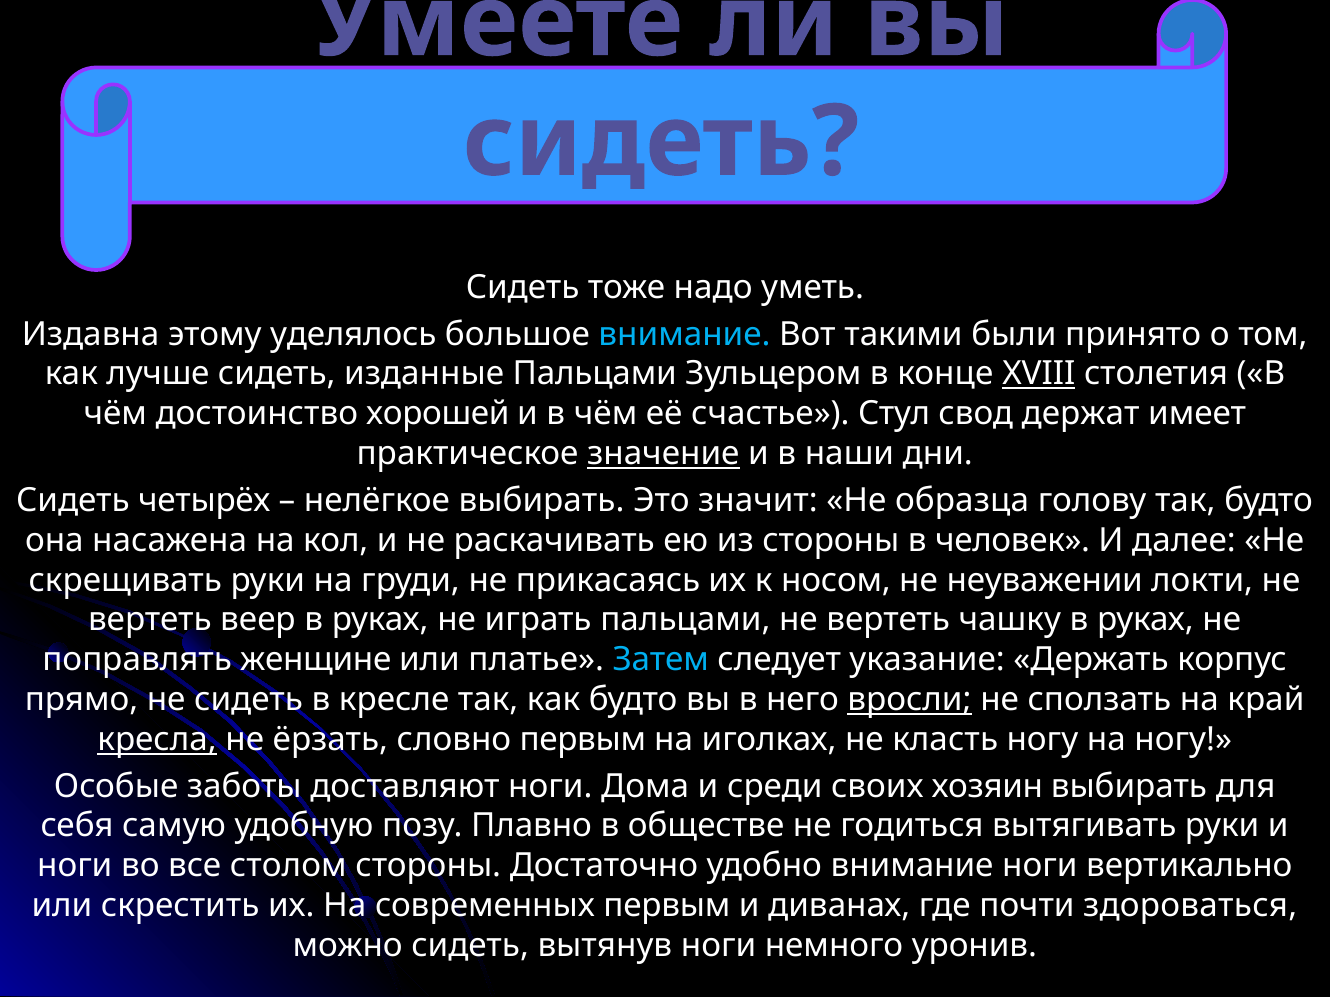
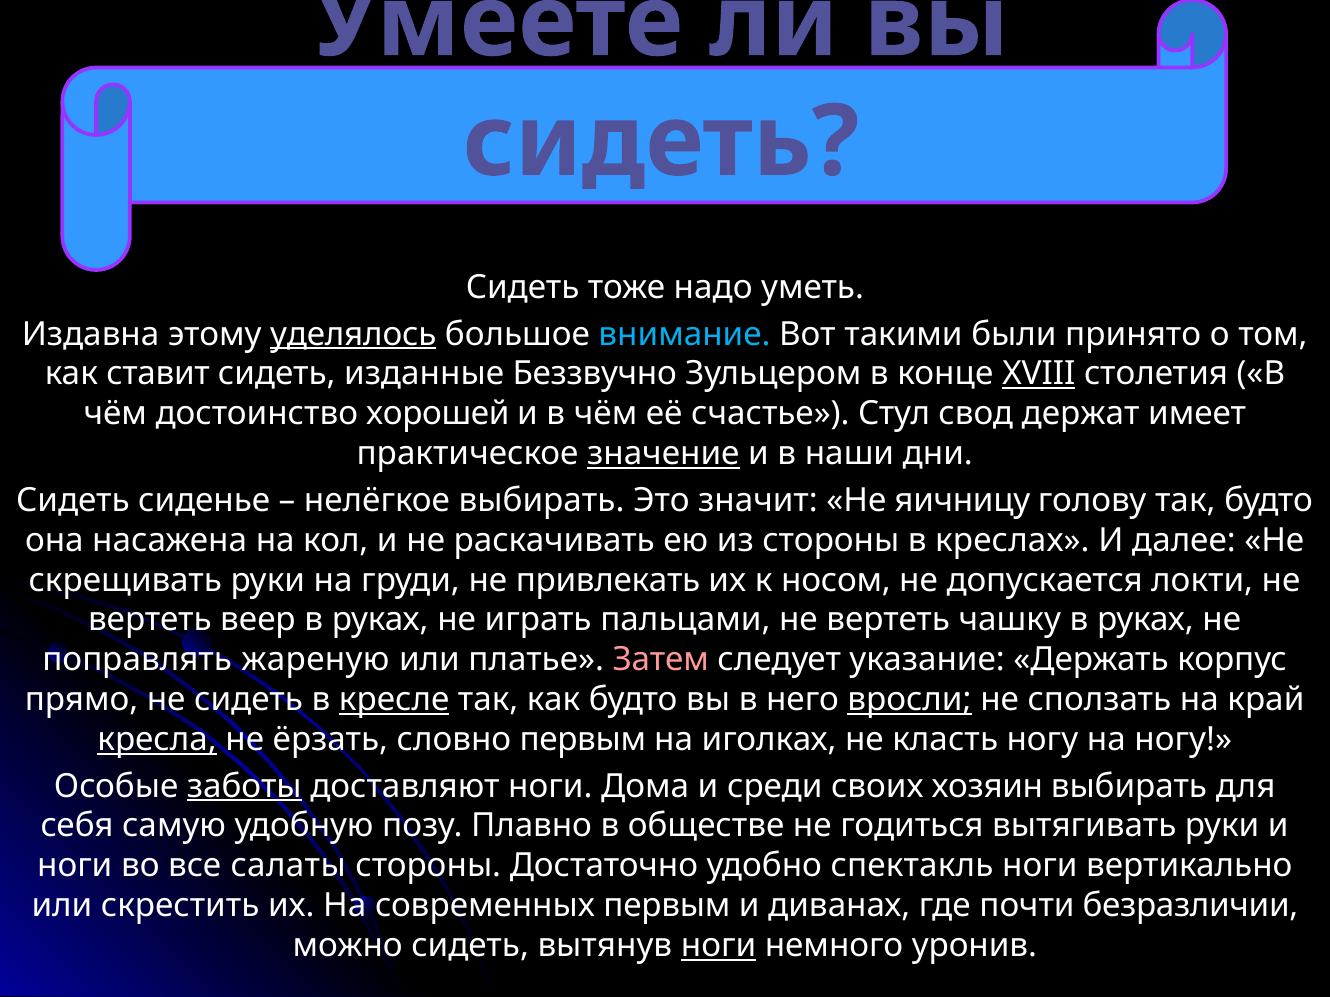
уделялось underline: none -> present (353, 334)
лучше: лучше -> ставит (158, 374)
изданные Пальцами: Пальцами -> Беззвучно (595, 374)
четырёх: четырёх -> сиденье (204, 501)
образца: образца -> яичницу (962, 501)
человек: человек -> креслах (1012, 540)
прикасаясь: прикасаясь -> привлекать (608, 580)
неуважении: неуважении -> допускается (1045, 580)
женщине: женщине -> жареную (315, 660)
Затем colour: light blue -> pink (661, 660)
кресле underline: none -> present (394, 700)
заботы underline: none -> present (244, 787)
столом: столом -> салаты (288, 866)
удобно внимание: внимание -> спектакль (912, 866)
здороваться: здороваться -> безразличии (1190, 906)
ноги underline: none -> present (719, 946)
